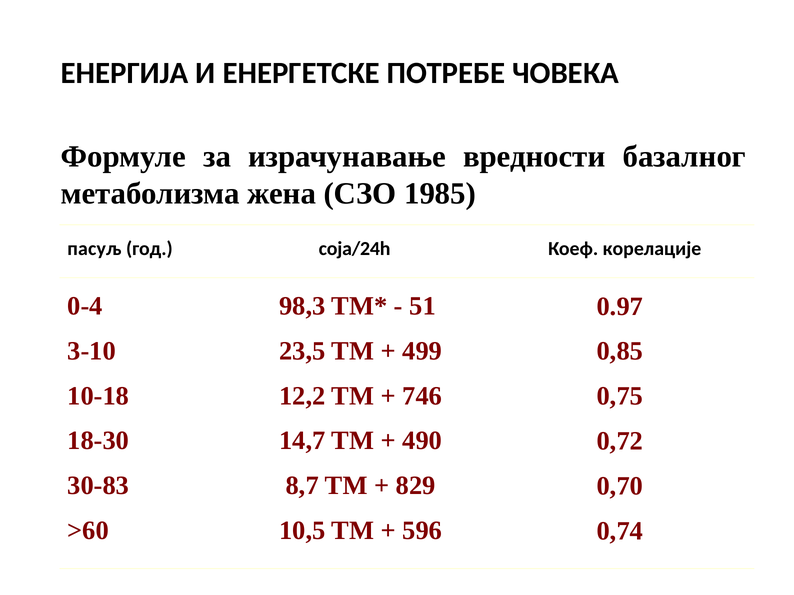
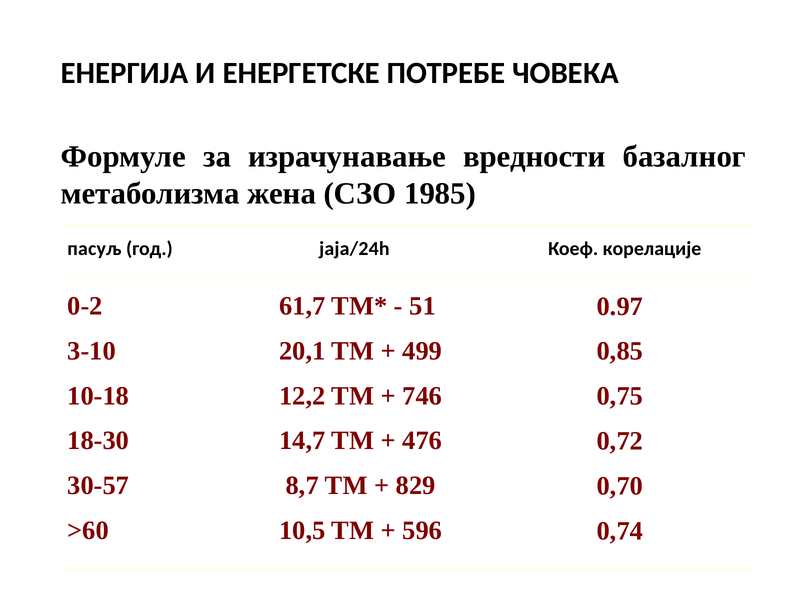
соја/24h: соја/24h -> јаја/24h (354, 249)
0-4: 0-4 -> 0-2 (85, 306)
98,3: 98,3 -> 61,7 (302, 306)
23,5: 23,5 -> 20,1 (302, 351)
490: 490 -> 476 (422, 441)
30-83: 30-83 -> 30-57 (98, 486)
